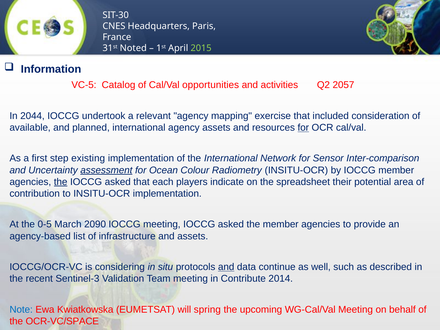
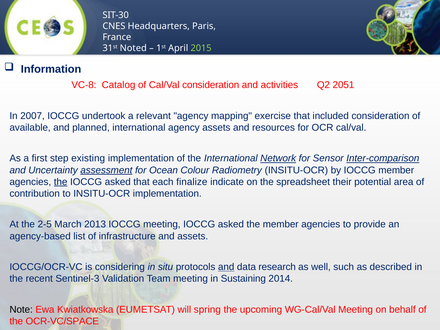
VC-5: VC-5 -> VC-8 (84, 85)
Cal/Val opportunities: opportunities -> consideration (211, 85)
2057: 2057 -> 2051 (343, 85)
2044: 2044 -> 2007 (32, 116)
for underline: present -> none (303, 128)
Network underline: none -> present (278, 158)
Inter-comparison underline: none -> present (383, 158)
players: players -> finalize (192, 182)
0-5: 0-5 -> 2-5 (45, 224)
2090: 2090 -> 2013 (95, 224)
continue: continue -> research (277, 267)
Contribute: Contribute -> Sustaining (243, 279)
Note colour: blue -> black (21, 309)
